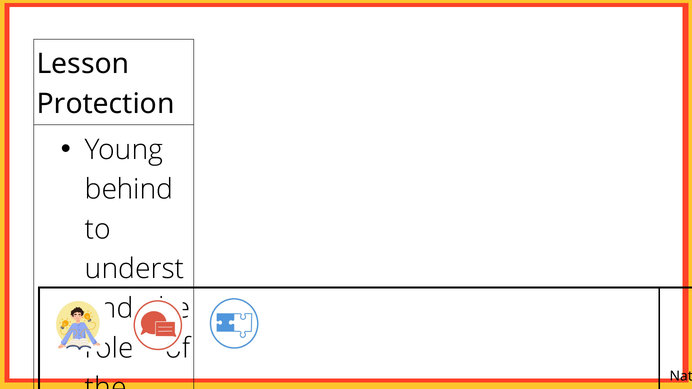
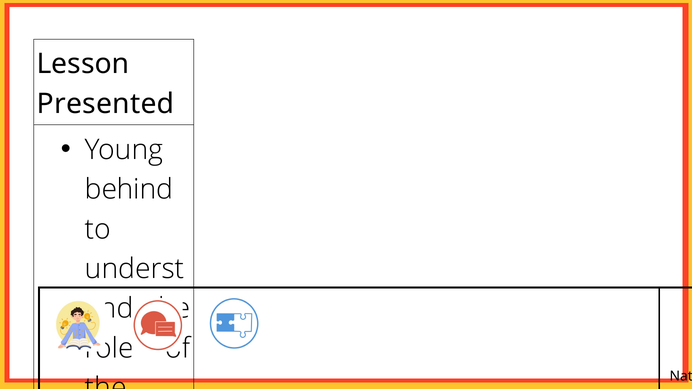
Protection: Protection -> Presented (106, 104)
